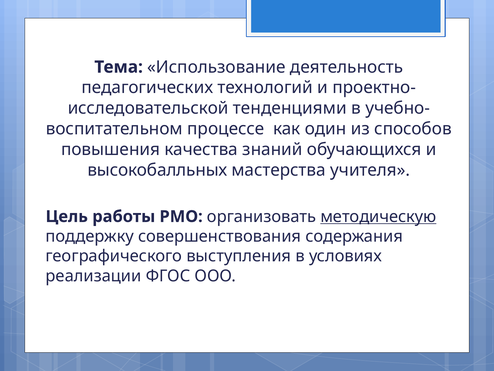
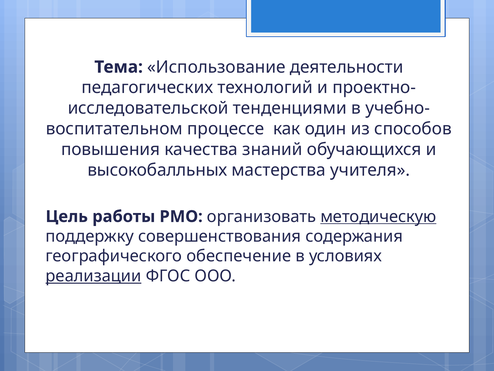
деятельность: деятельность -> деятельности (347, 67)
выступления: выступления -> обеспечение (239, 256)
реализации underline: none -> present (94, 276)
